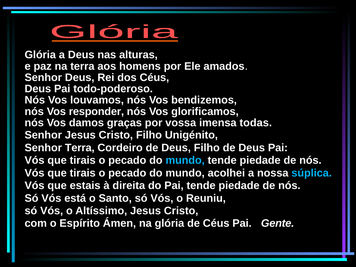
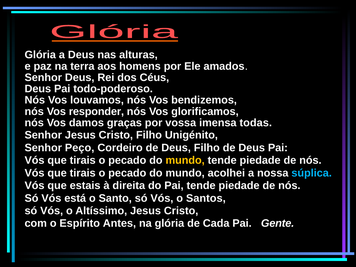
Senhor Terra: Terra -> Peço (80, 148)
mundo colour: light blue -> yellow (185, 160)
Reuniu: Reuniu -> Santos (206, 198)
Ámen: Ámen -> Antes (119, 223)
de Céus: Céus -> Cada (216, 223)
